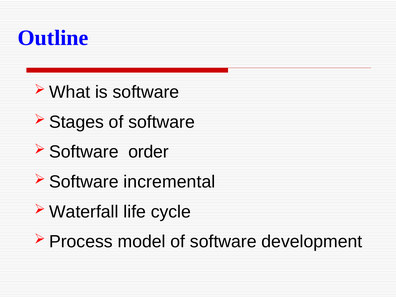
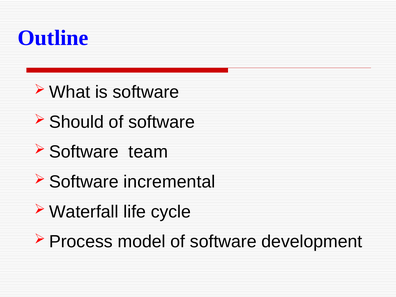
Stages: Stages -> Should (77, 122)
order: order -> team (148, 152)
